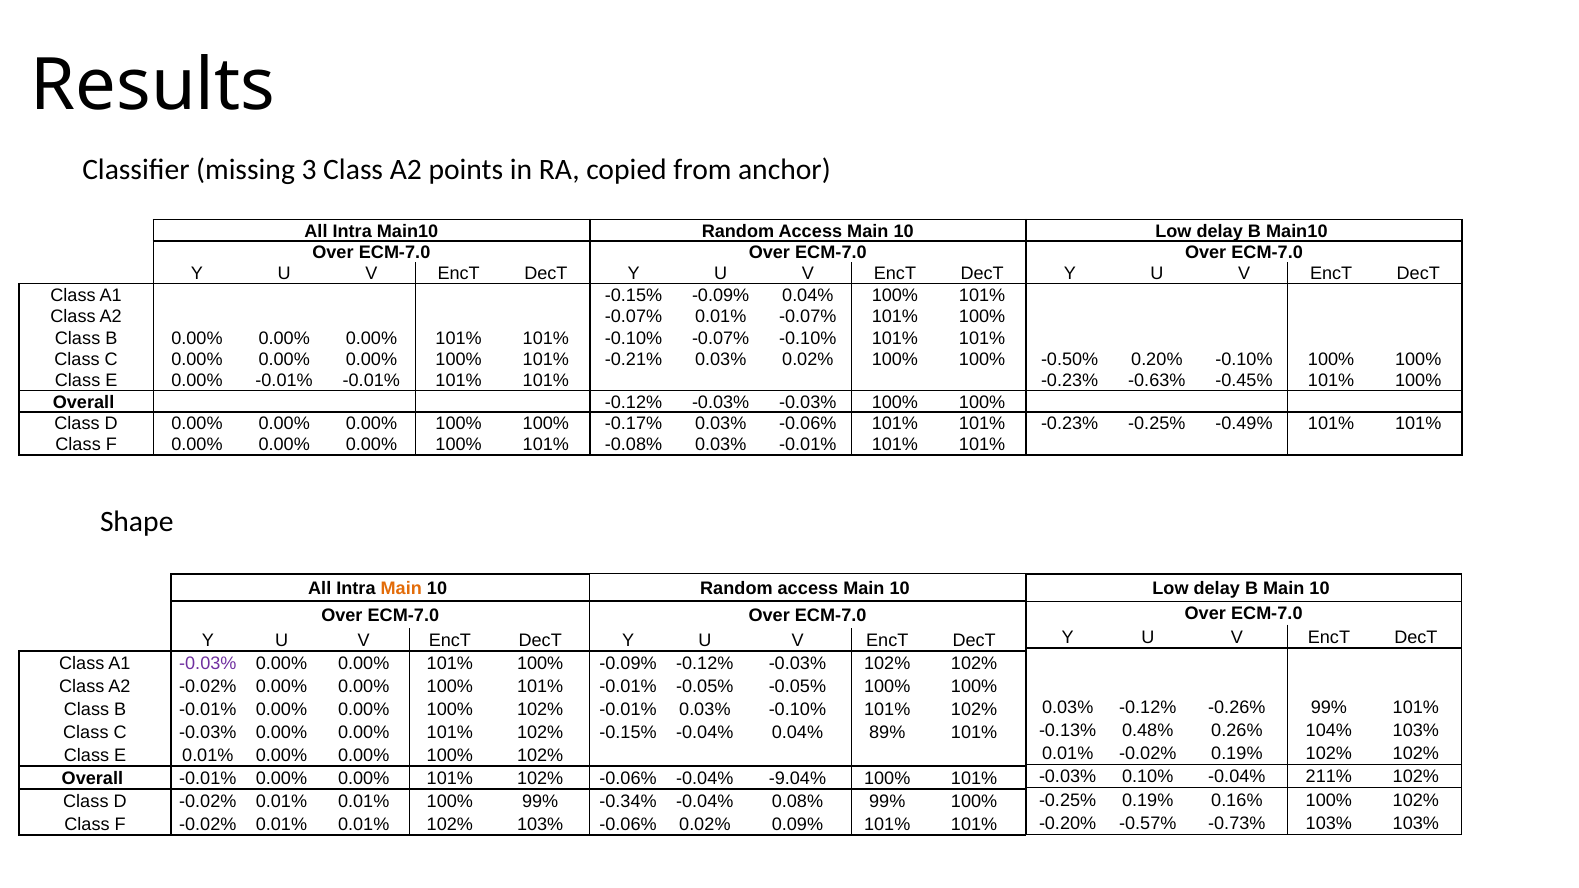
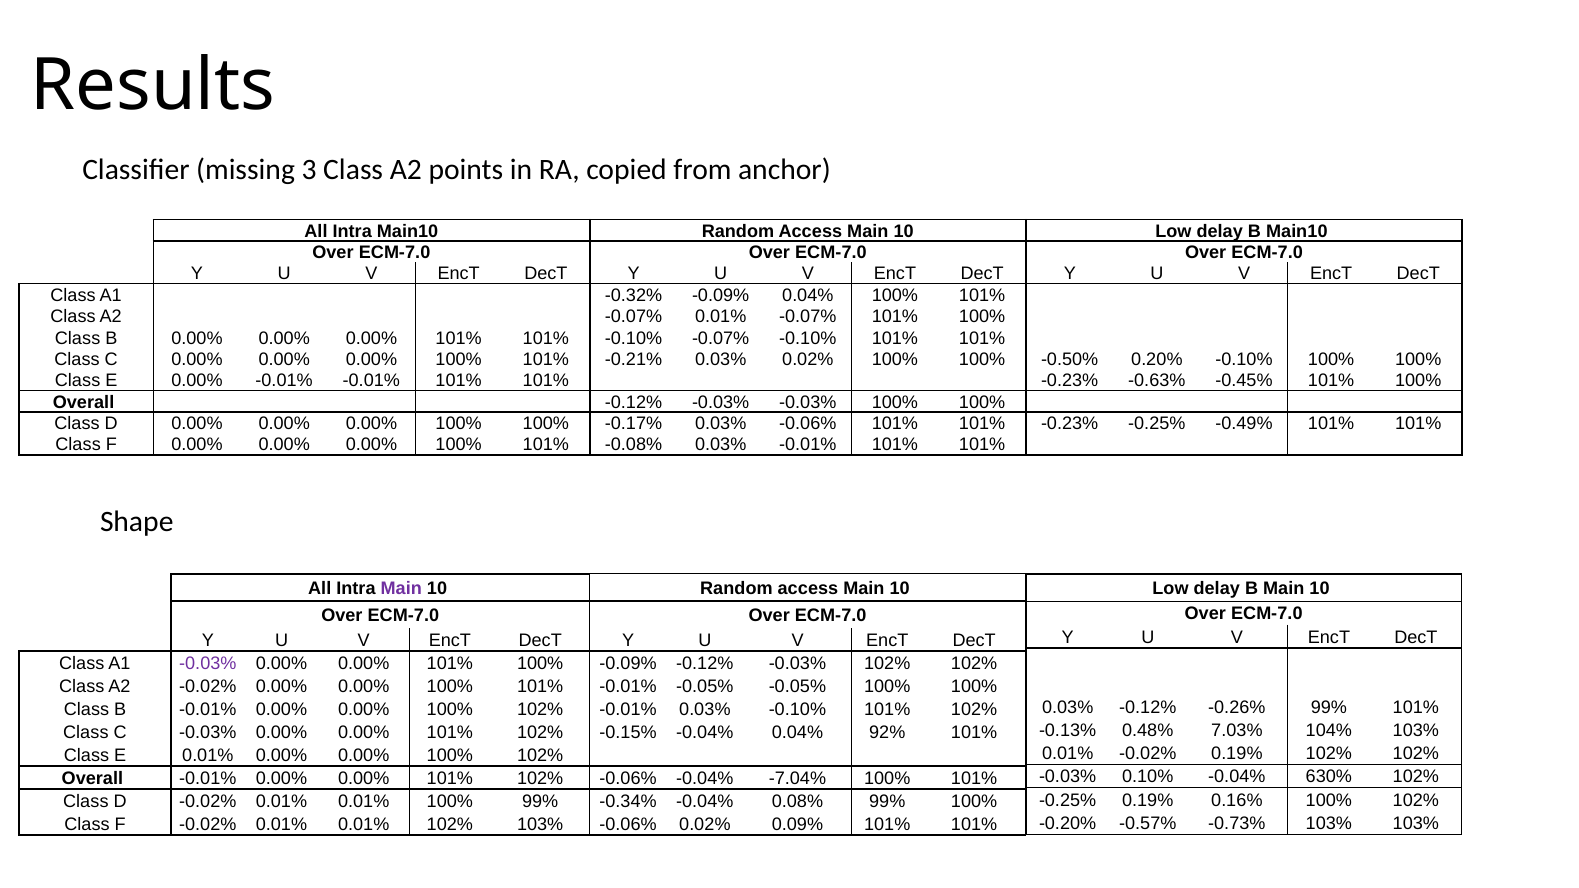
-0.15%: -0.15% -> -0.32% (634, 295)
Main colour: orange -> purple (401, 589)
0.26%: 0.26% -> 7.03% (1237, 730)
89%: 89% -> 92% (887, 733)
211%: 211% -> 630% (1329, 777)
-9.04%: -9.04% -> -7.04% (797, 778)
